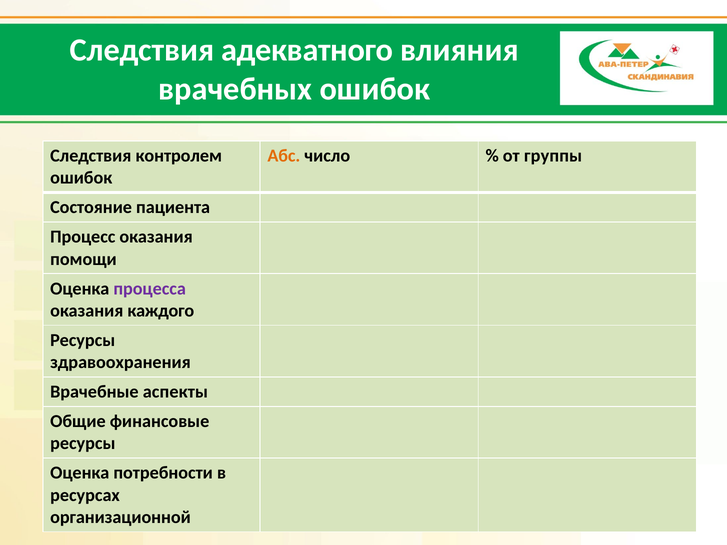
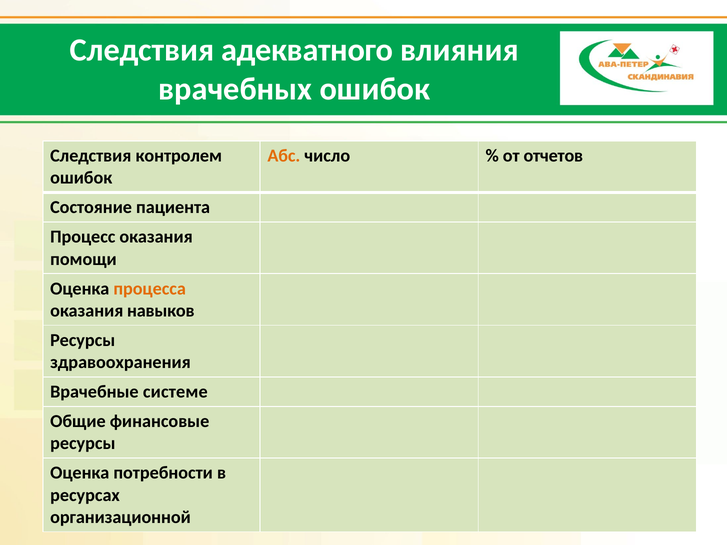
группы: группы -> отчетов (553, 156)
процесса colour: purple -> orange (150, 289)
каждого: каждого -> навыков (161, 311)
аспекты: аспекты -> системе (175, 392)
